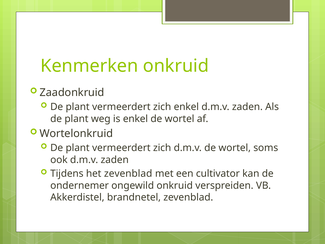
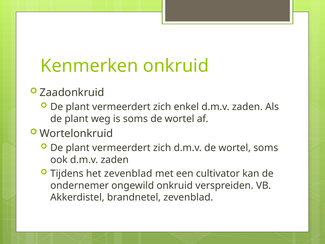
is enkel: enkel -> soms (135, 119)
